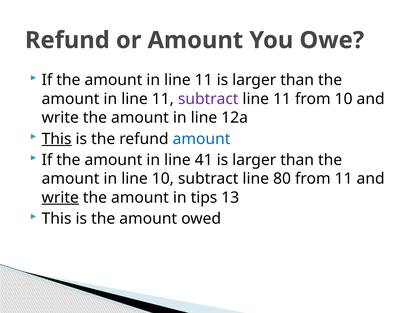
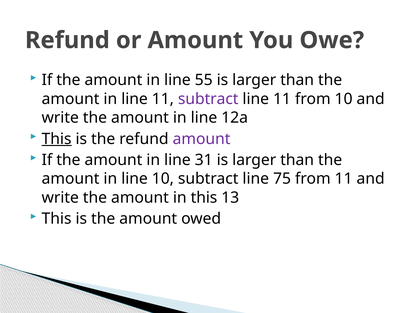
11: 11 -> 55 (204, 80)
amount colour: blue -> purple (202, 139)
41: 41 -> 31 (204, 160)
80: 80 -> 75 (282, 179)
write underline: present -> none (60, 197)
in tips: tips -> this (204, 197)
